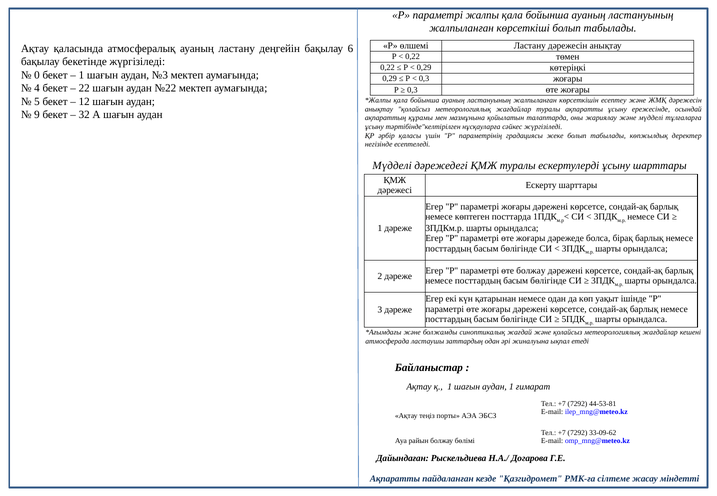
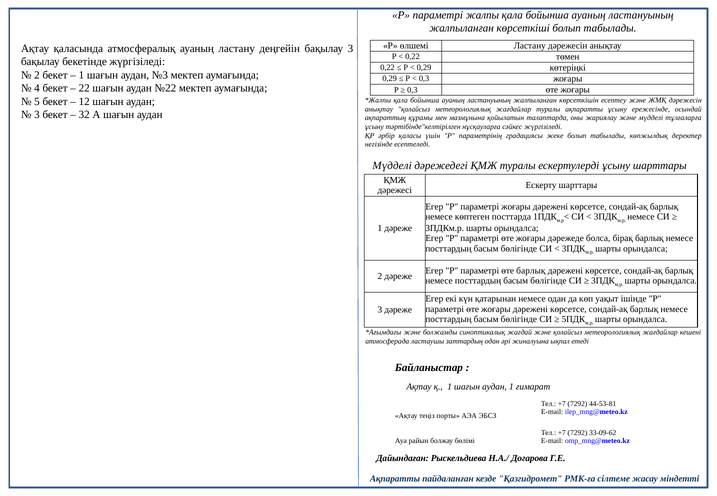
бақылау 6: 6 -> 3 (350, 49)
0: 0 -> 2 (37, 75)
9: 9 -> 3 (37, 115)
өте болжау: болжау -> барлық (531, 271)
